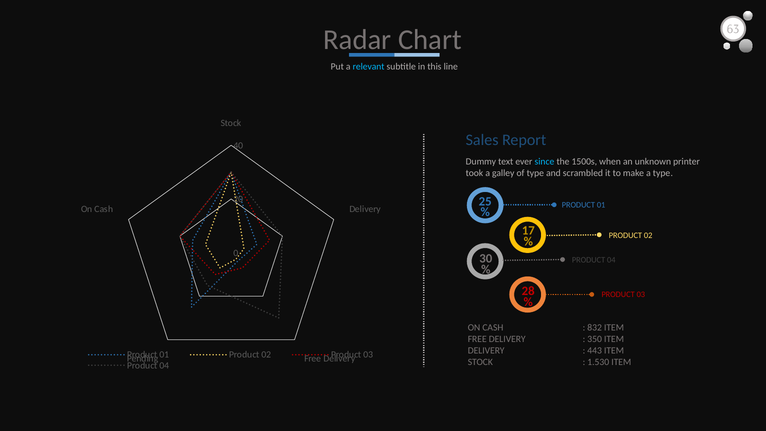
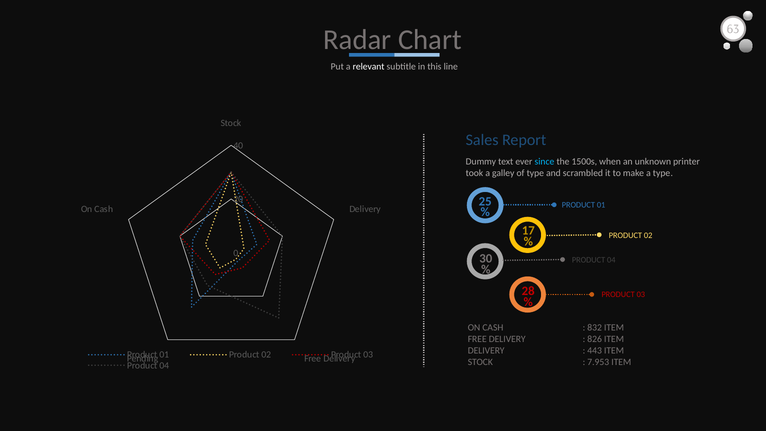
relevant colour: light blue -> white (369, 67)
350: 350 -> 826 (595, 339)
1.530: 1.530 -> 7.953 (598, 362)
